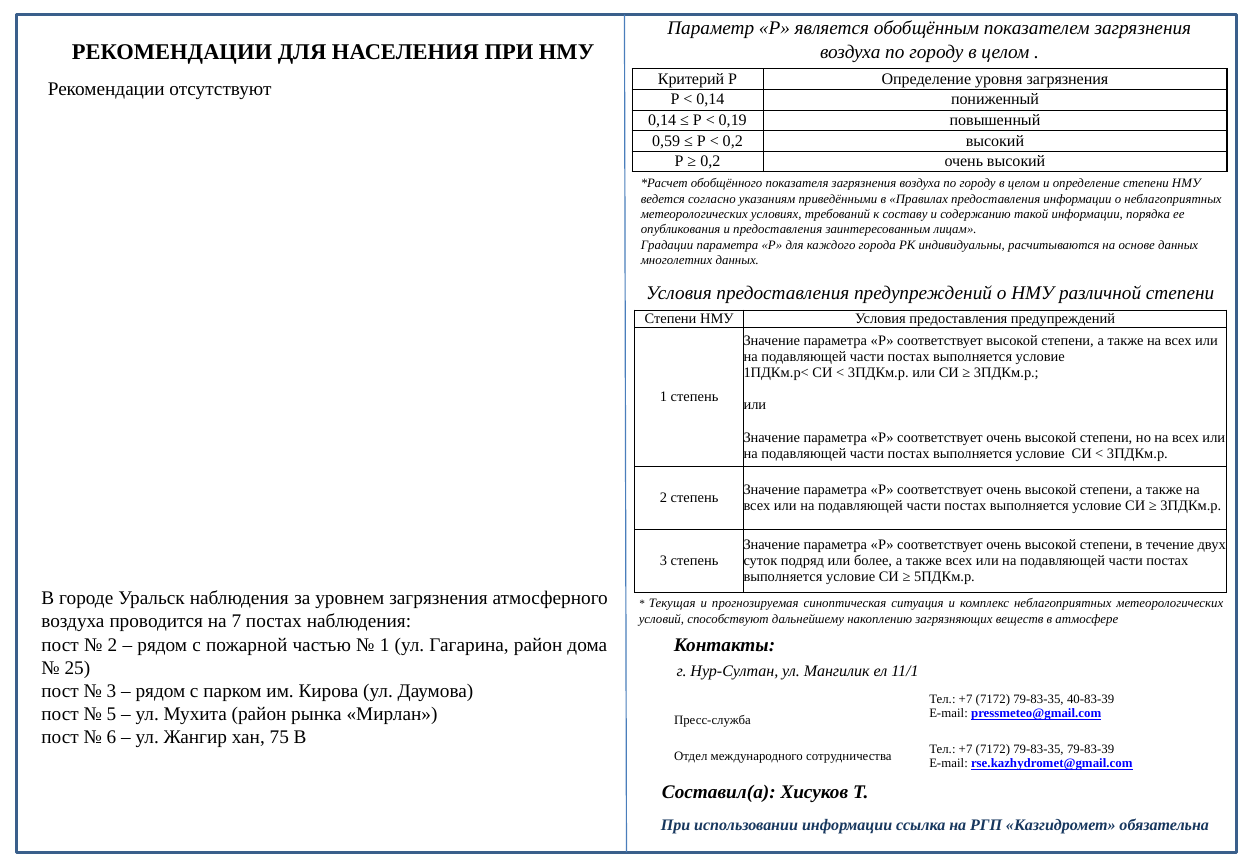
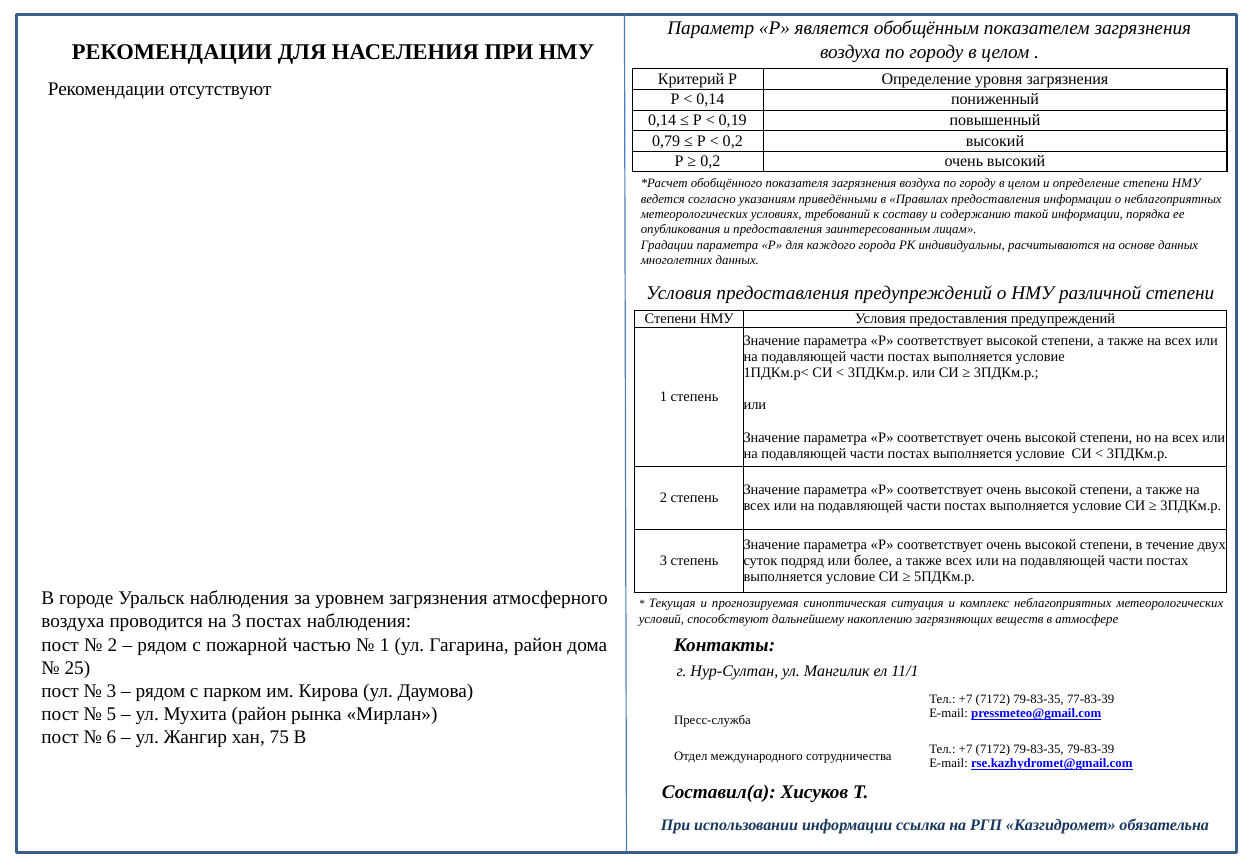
0,59: 0,59 -> 0,79 (666, 141)
на 7: 7 -> 3 (236, 622)
40-83-39: 40-83-39 -> 77-83-39 (1091, 700)
